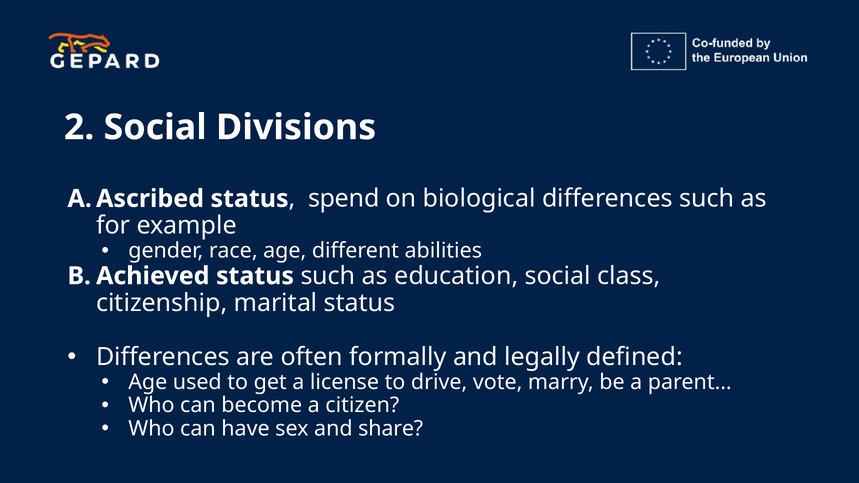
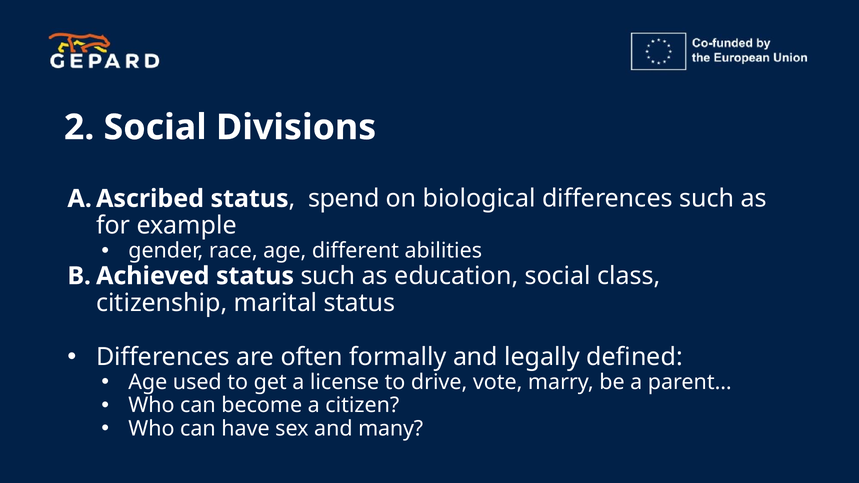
share: share -> many (391, 429)
